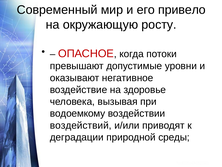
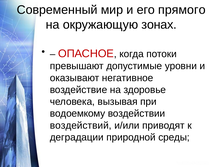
привело: привело -> прямого (182, 10)
росту: росту -> зонах (159, 25)
